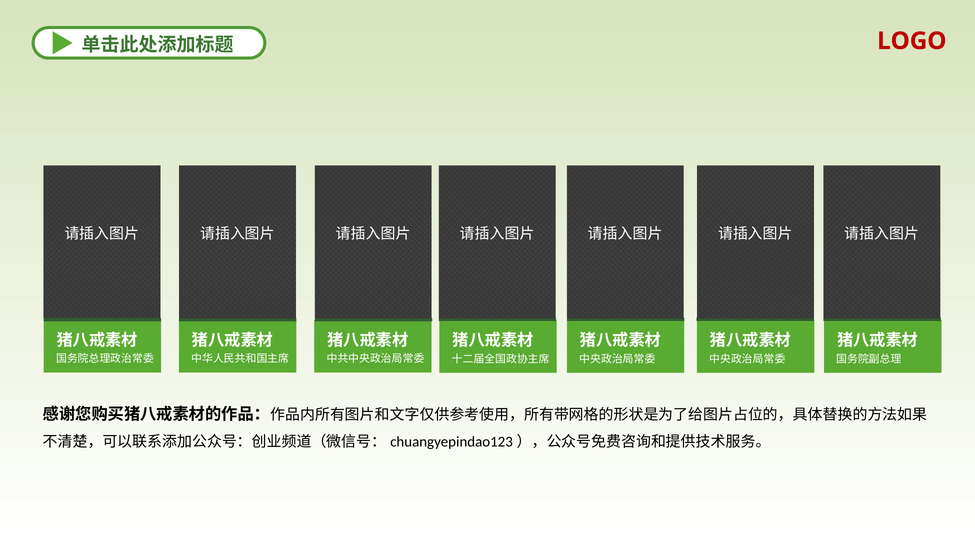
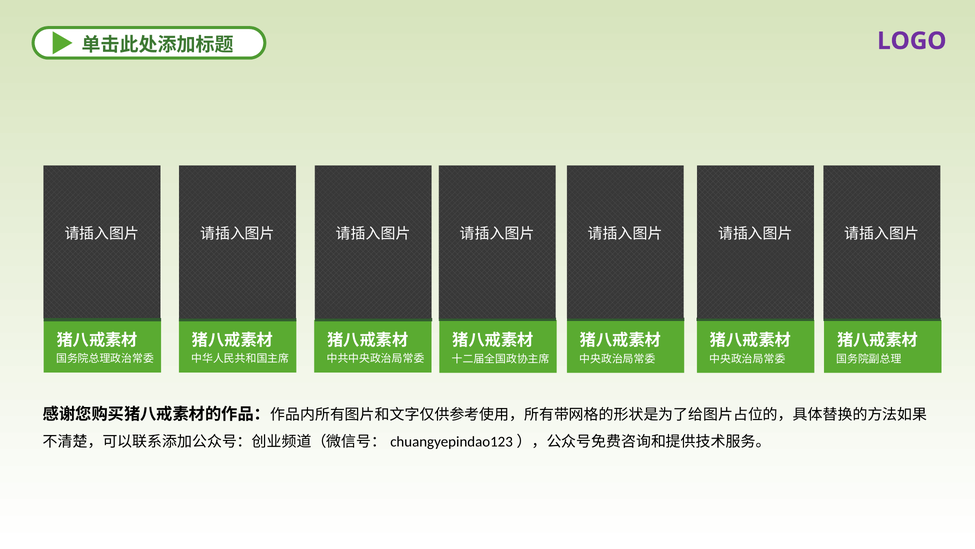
LOGO colour: red -> purple (912, 41)
